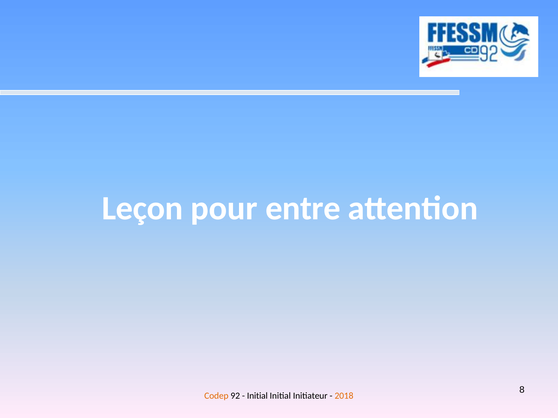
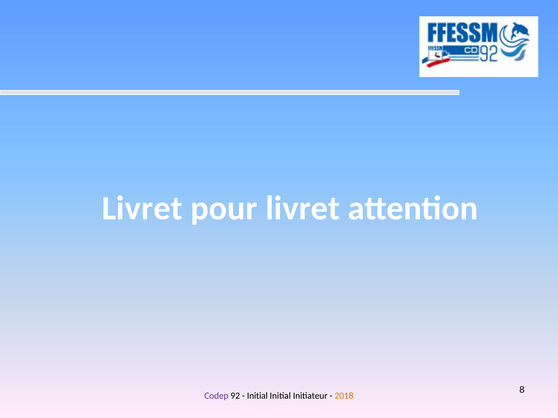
Leçon: Leçon -> Livret (142, 208)
pour entre: entre -> livret (303, 208)
Codep colour: orange -> purple (216, 396)
